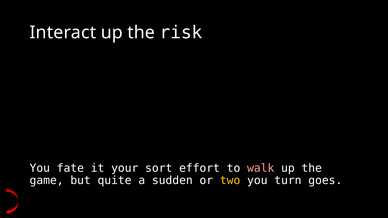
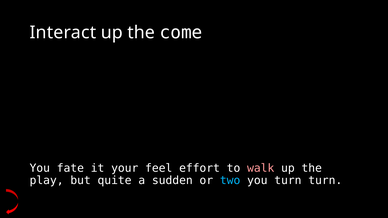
risk: risk -> come (181, 33)
sort: sort -> feel (159, 168)
game: game -> play (47, 181)
two colour: yellow -> light blue (230, 181)
turn goes: goes -> turn (325, 181)
